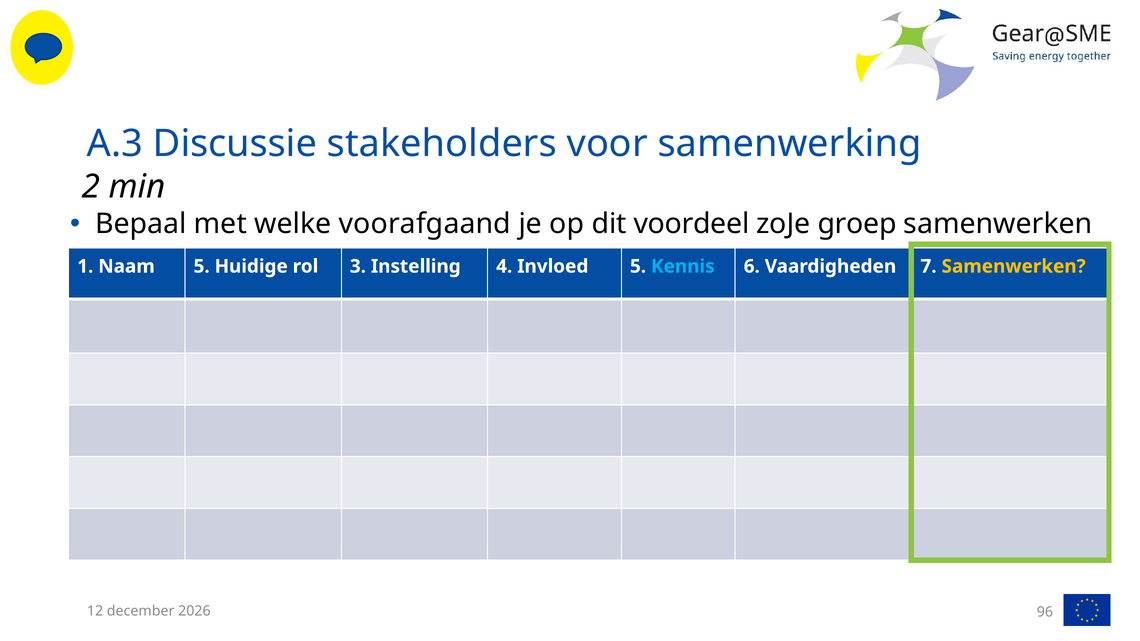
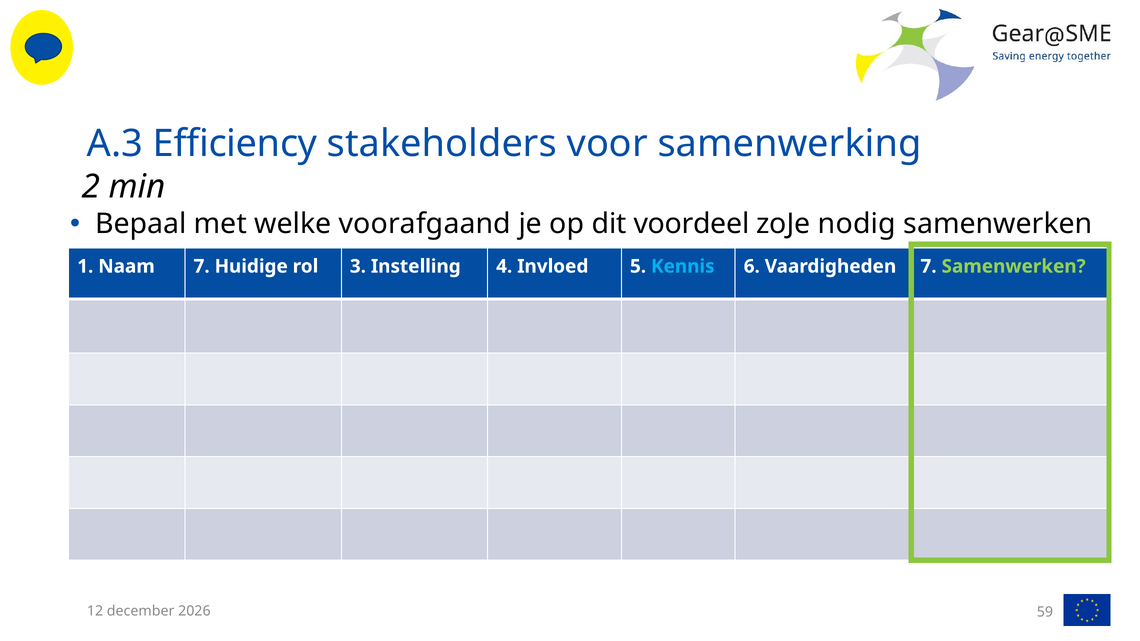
Discussie: Discussie -> Efficiency (235, 144)
groep: groep -> nodig (857, 224)
Naam 5: 5 -> 7 (202, 266)
Samenwerken colour: yellow -> light green (1014, 266)
96: 96 -> 59 (1045, 612)
